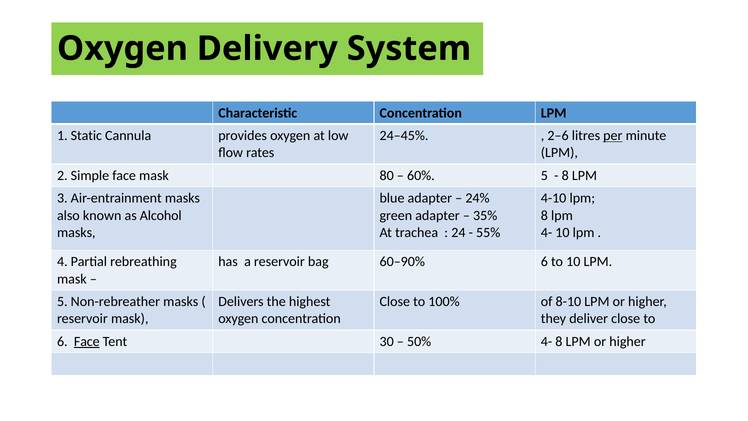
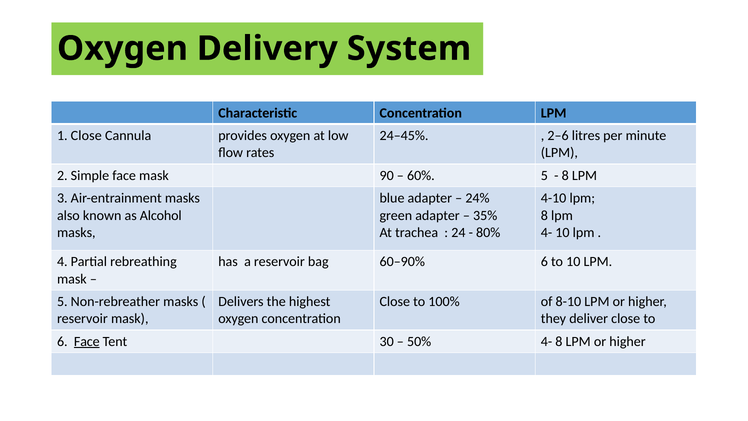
1 Static: Static -> Close (86, 136)
per underline: present -> none (613, 136)
80: 80 -> 90 (387, 175)
55%: 55% -> 80% (488, 232)
